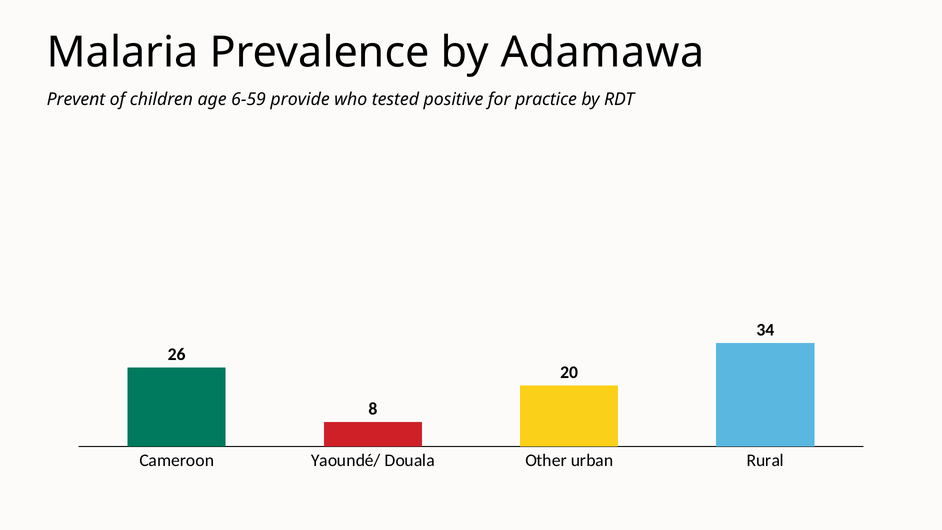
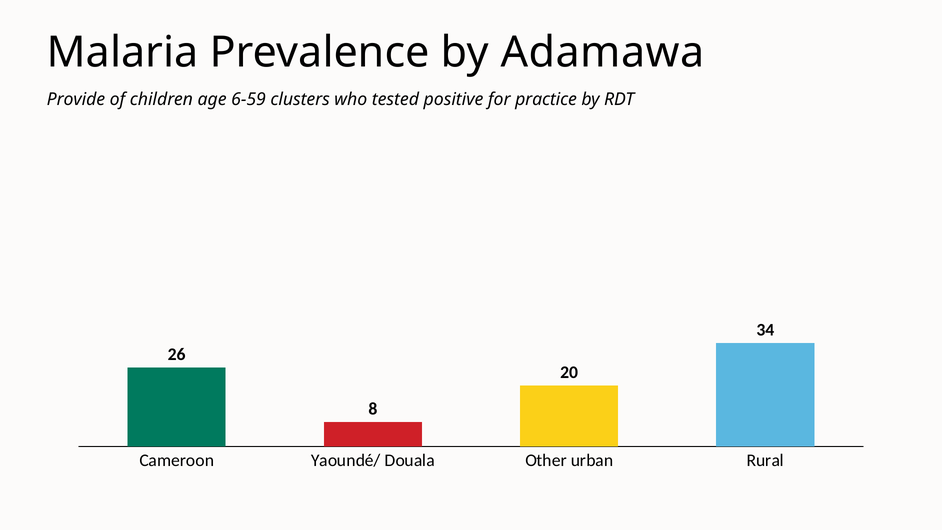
Prevent: Prevent -> Provide (76, 99)
provide: provide -> clusters (300, 99)
